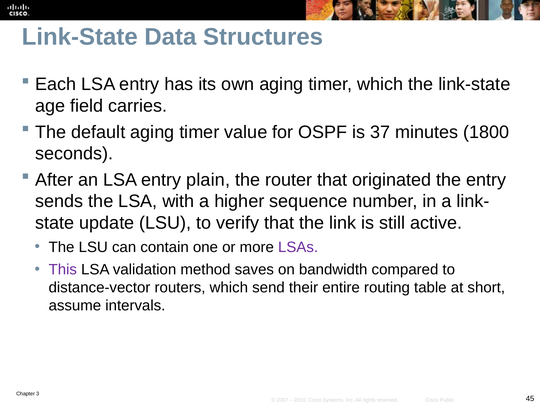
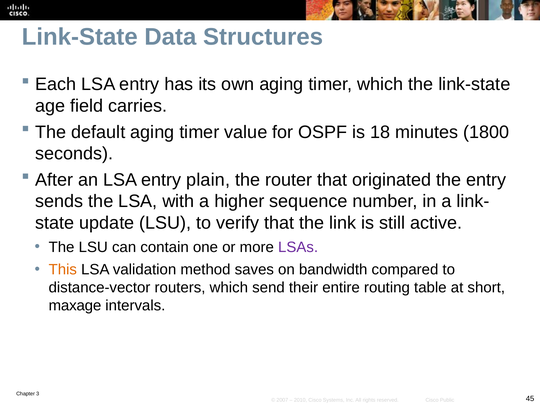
37: 37 -> 18 (380, 132)
This colour: purple -> orange (63, 270)
assume: assume -> maxage (75, 306)
